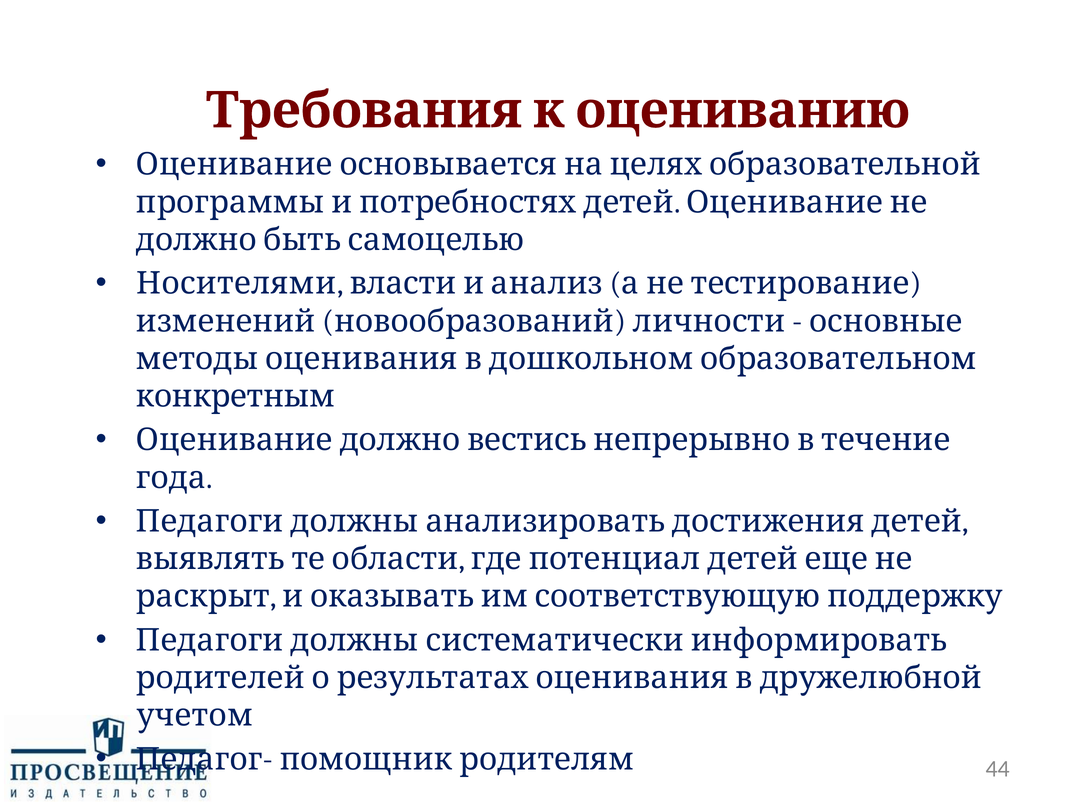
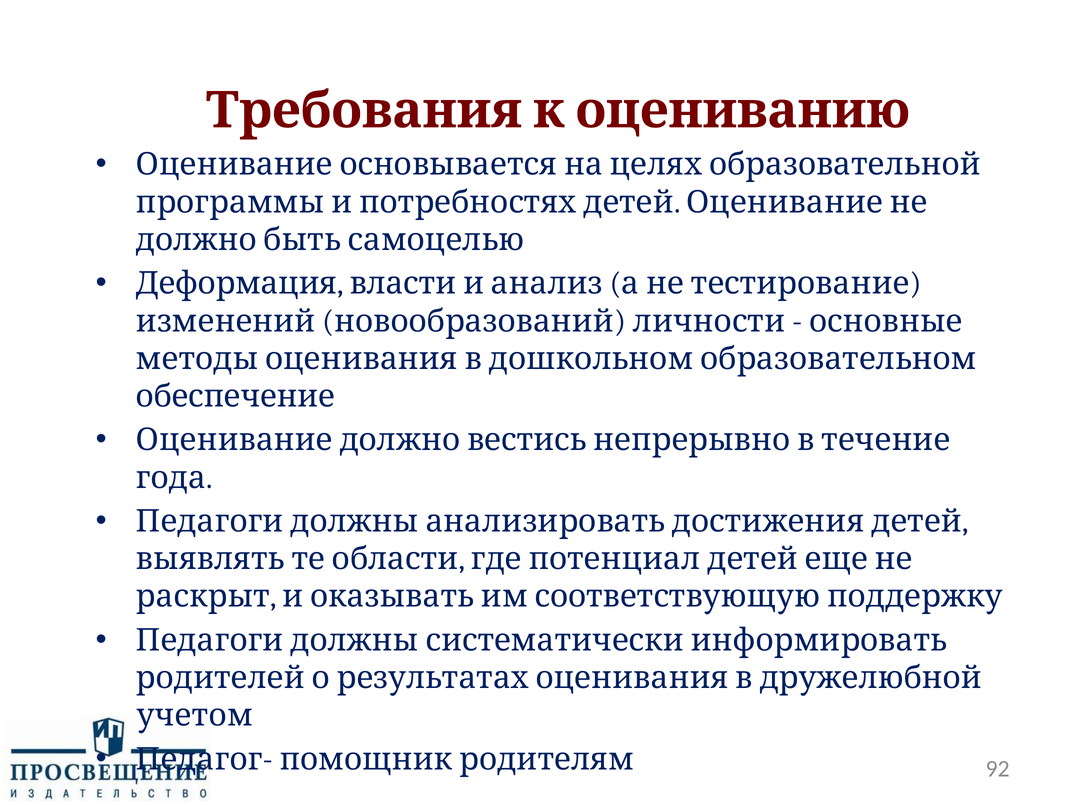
Носителями: Носителями -> Деформация (237, 284)
конкретным: конкретным -> обеспечение (235, 397)
44: 44 -> 92 (998, 769)
